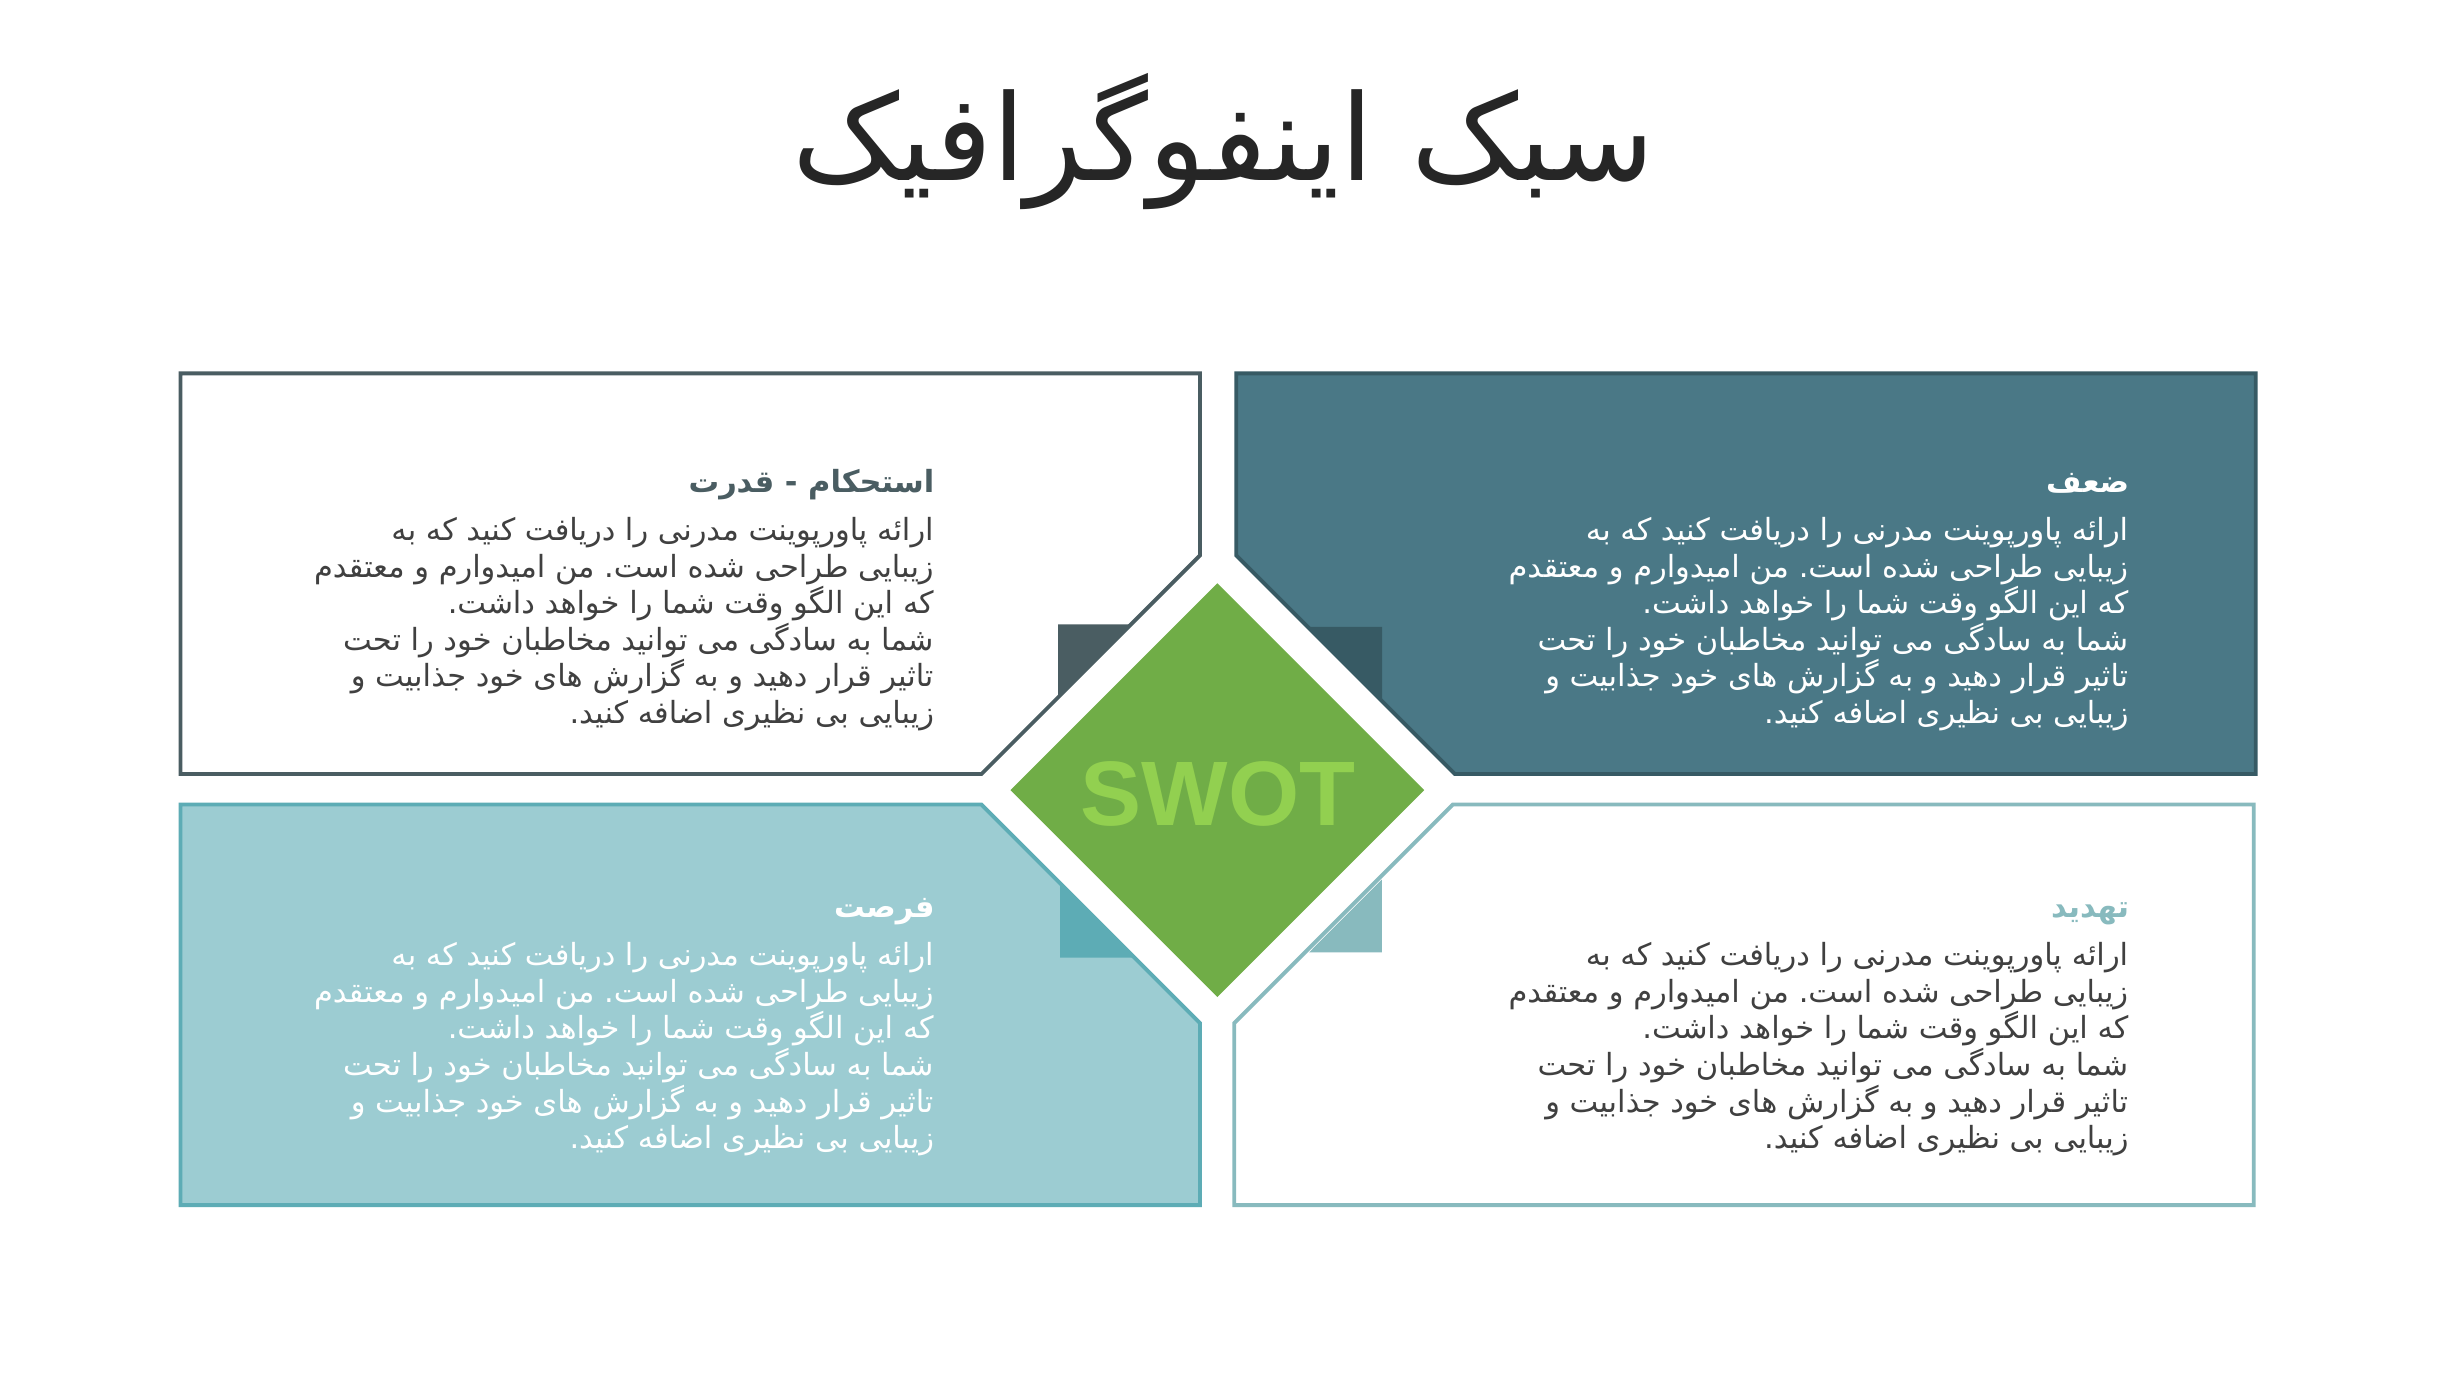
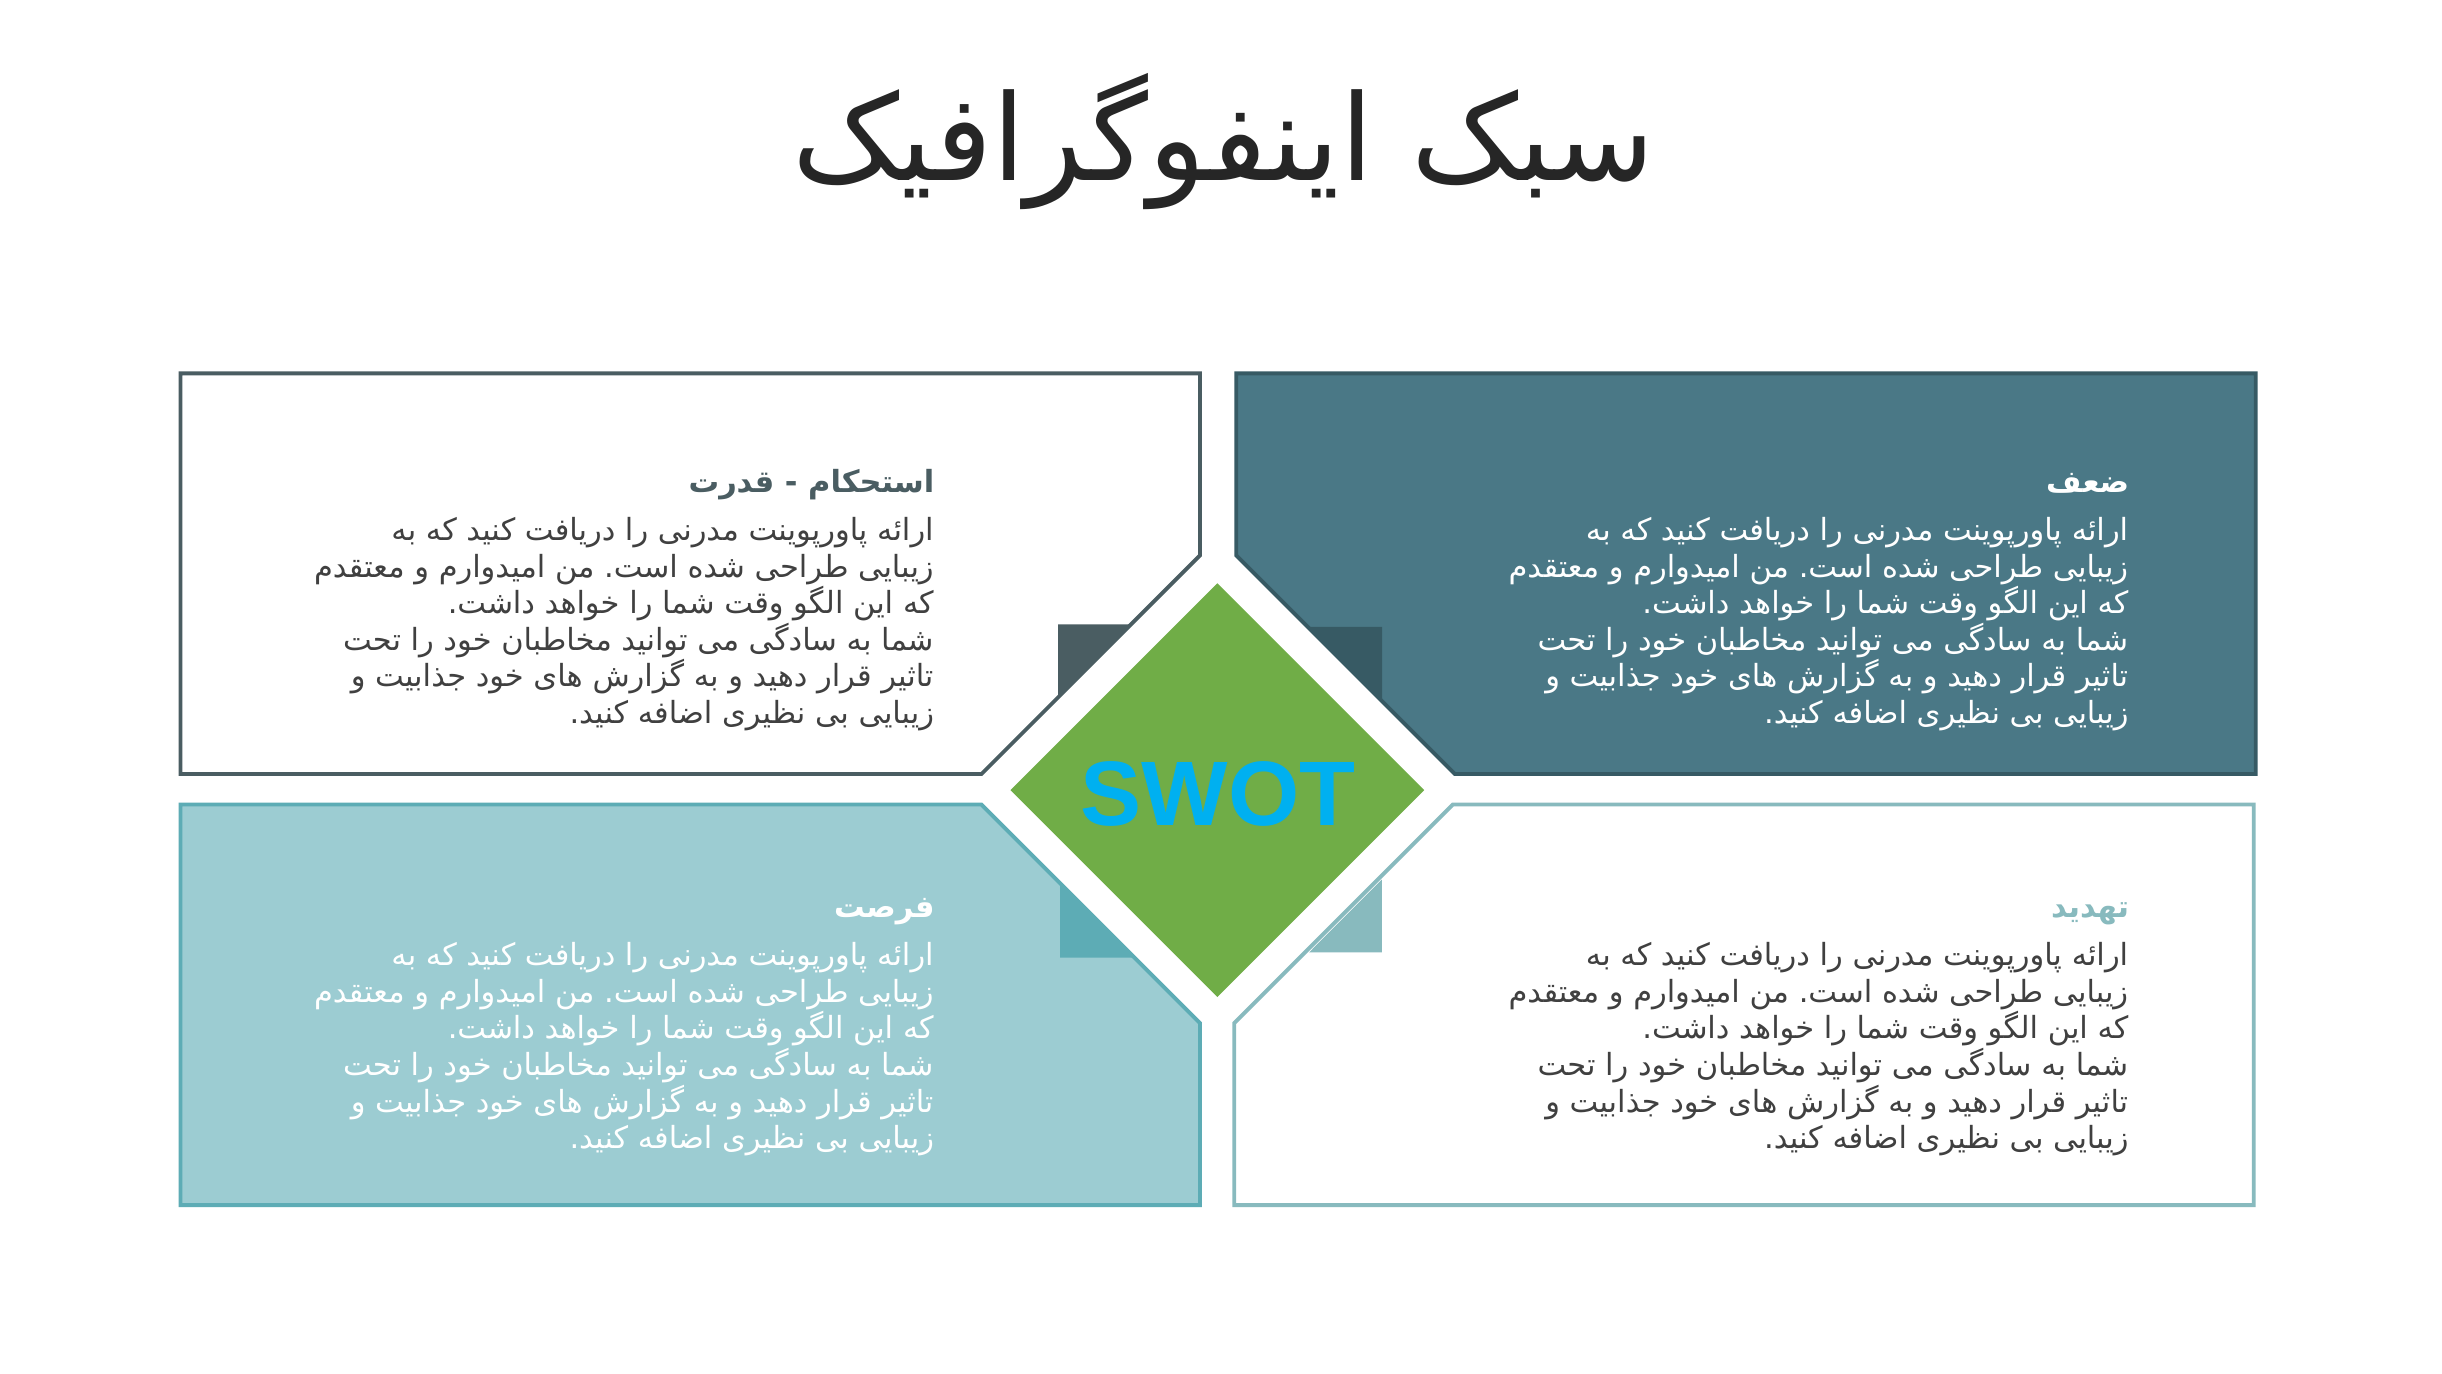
SWOT colour: light green -> light blue (1218, 796)
